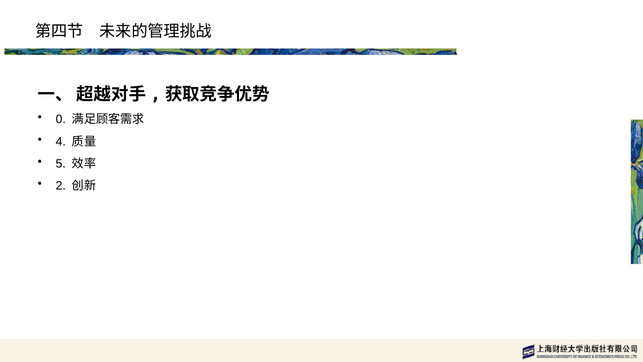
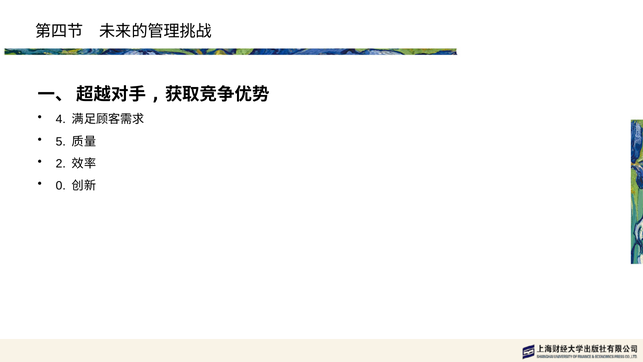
0: 0 -> 4 (61, 119)
4: 4 -> 5 (61, 141)
5: 5 -> 2 (61, 164)
2: 2 -> 0 (61, 186)
